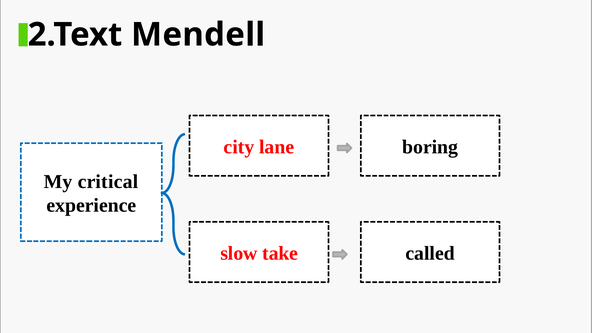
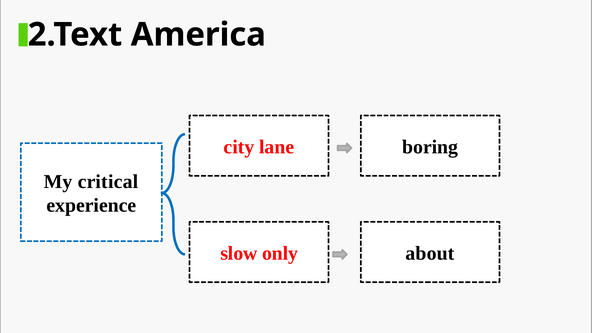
Mendell: Mendell -> America (198, 35)
take: take -> only (280, 253)
called: called -> about (430, 253)
